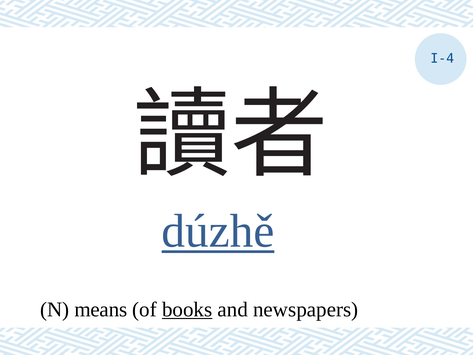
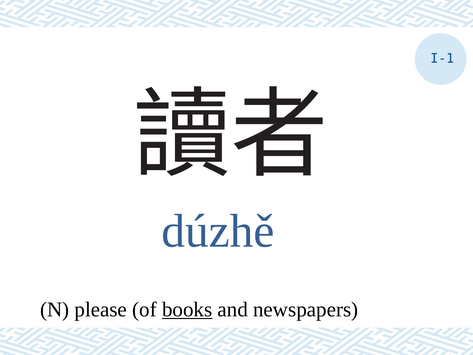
I-4: I-4 -> I-1 (442, 58)
dúzhě underline: present -> none (218, 231)
means: means -> please (101, 309)
